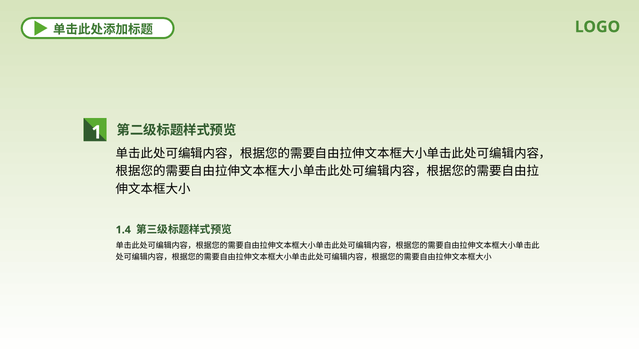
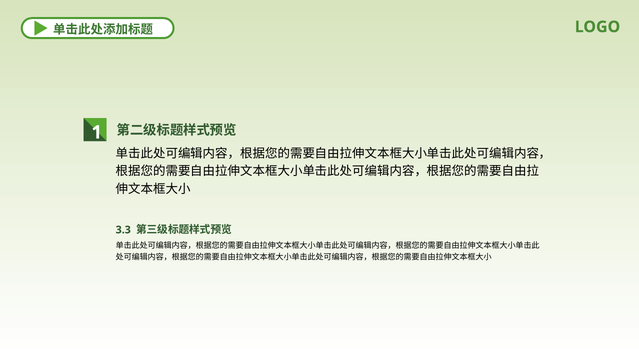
1.4: 1.4 -> 3.3 (123, 229)
